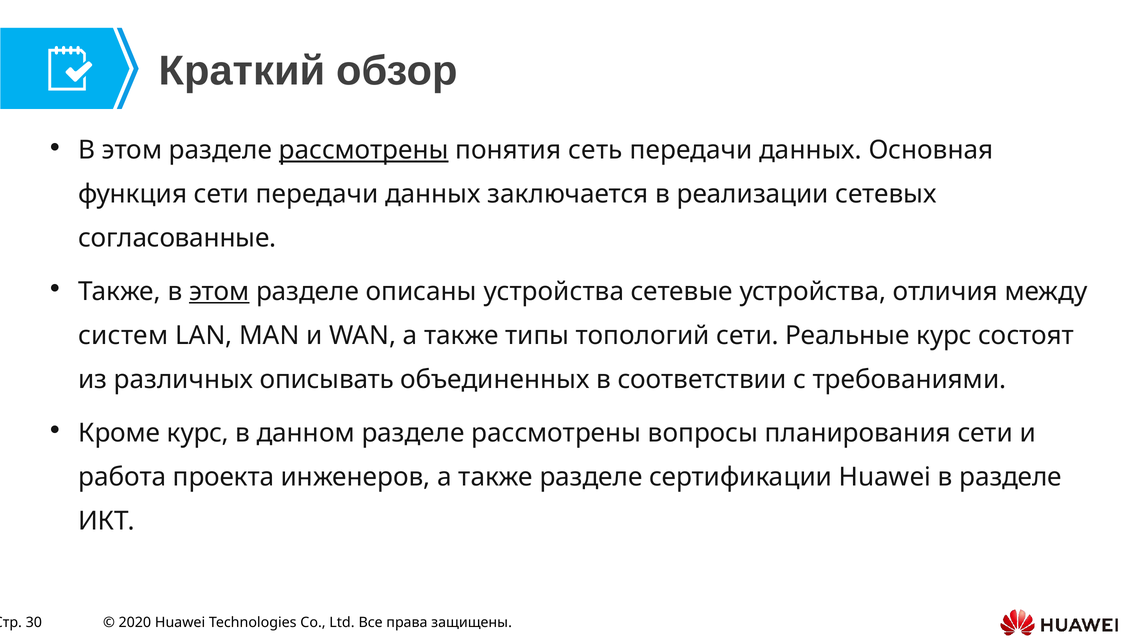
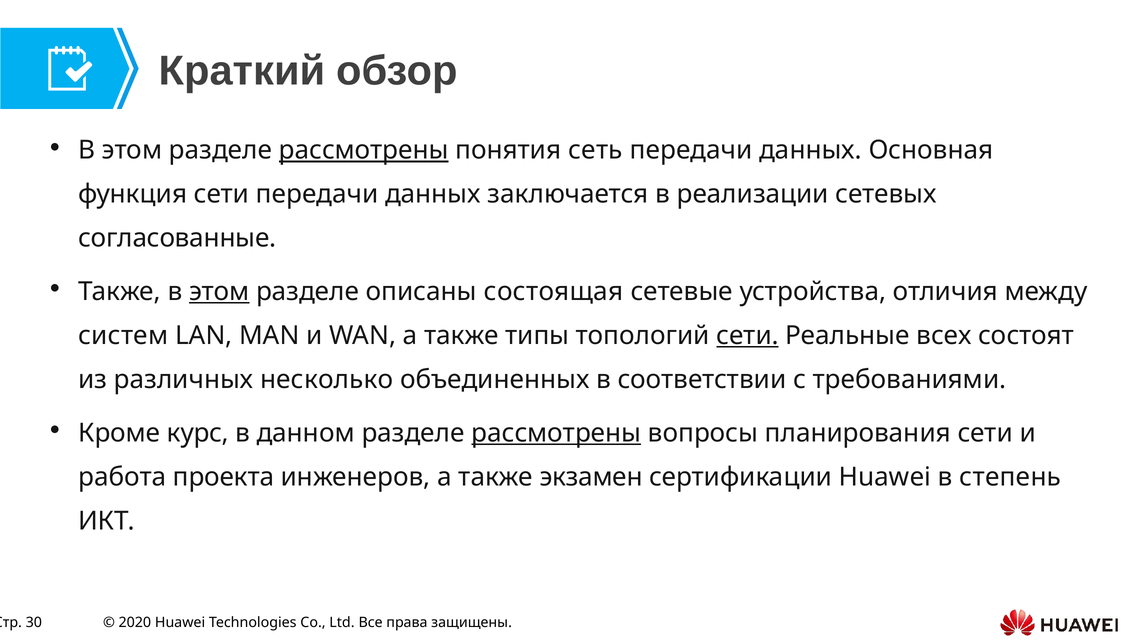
описаны устройства: устройства -> состоящая (554, 292)
сети underline: none -> present (748, 336)
Реальные курс: курс -> всех (944, 336)
описывать: описывать -> несколько (327, 380)
рассмотрены underline: none -> present (556, 433)
также разделе: разделе -> экзамен (591, 477)
в разделе: разделе -> степень (1010, 477)
